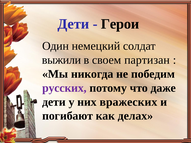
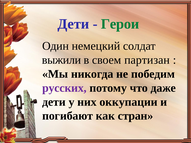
Герои colour: black -> green (120, 24)
вражеских: вражеских -> оккупации (129, 102)
делах: делах -> стран (136, 116)
